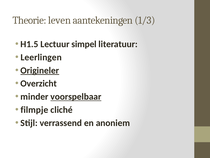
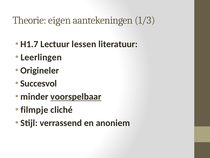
leven: leven -> eigen (60, 20)
H1.5: H1.5 -> H1.7 (29, 44)
simpel: simpel -> lessen (84, 44)
Origineler underline: present -> none (40, 70)
Overzicht: Overzicht -> Succesvol (39, 83)
